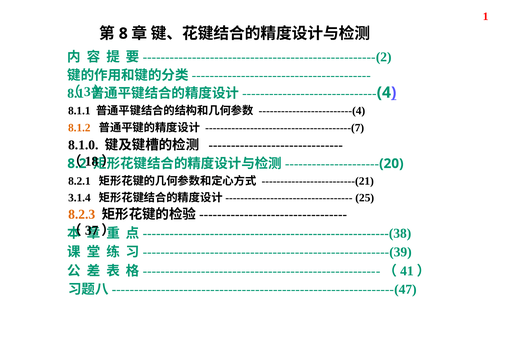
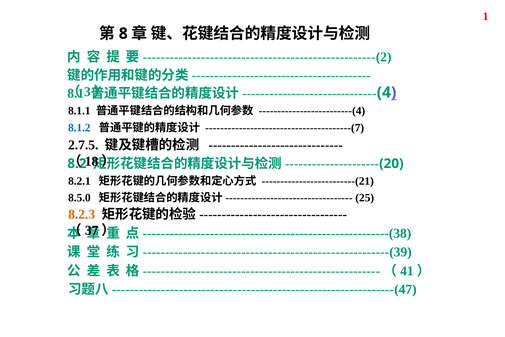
8.1.2 colour: orange -> blue (79, 128)
8.1.0: 8.1.0 -> 2.7.5 (83, 145)
3.1.4: 3.1.4 -> 8.5.0 (79, 197)
